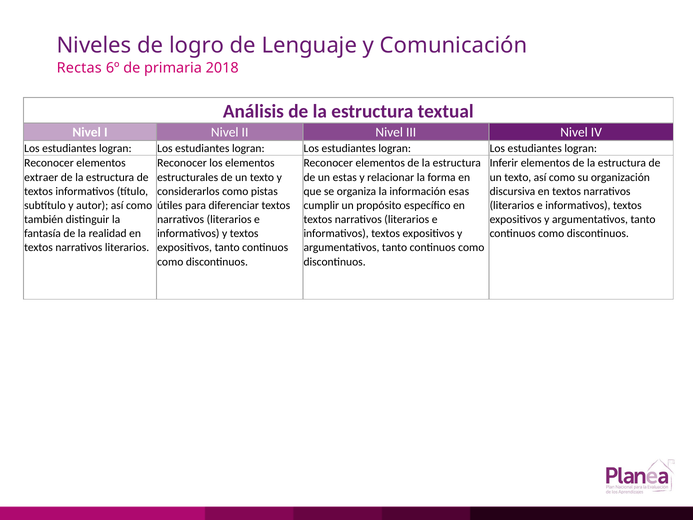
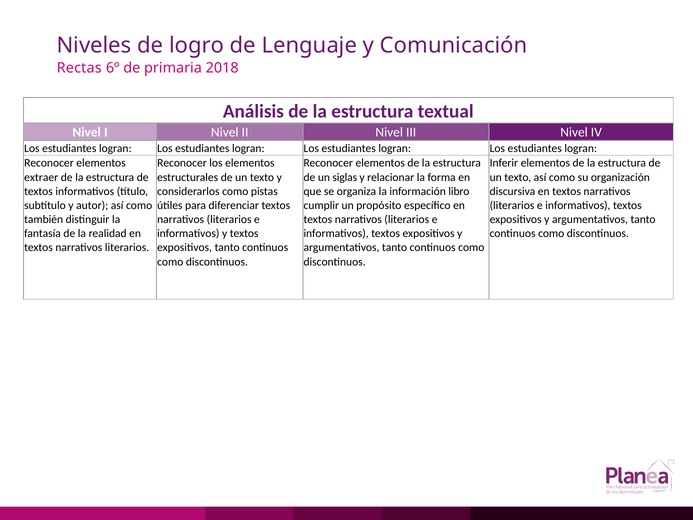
estas: estas -> siglas (345, 177)
esas: esas -> libro (459, 191)
